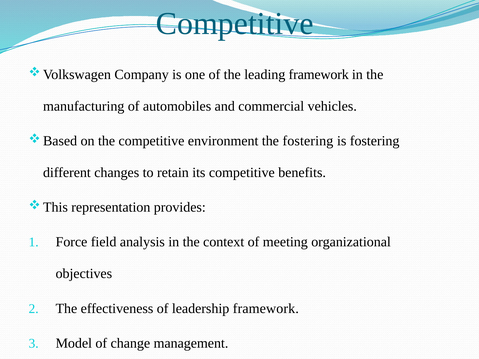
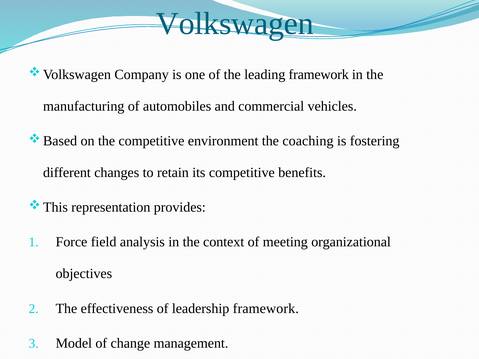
Competitive: Competitive -> Volkswagen (235, 24)
the fostering: fostering -> coaching (308, 141)
